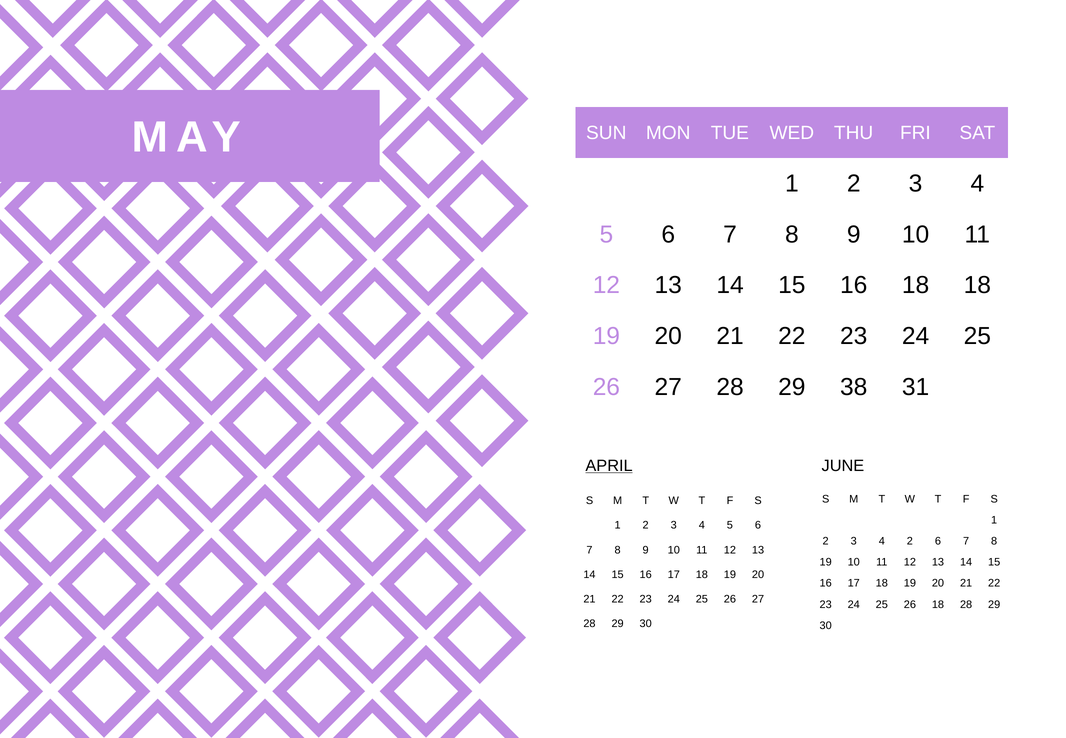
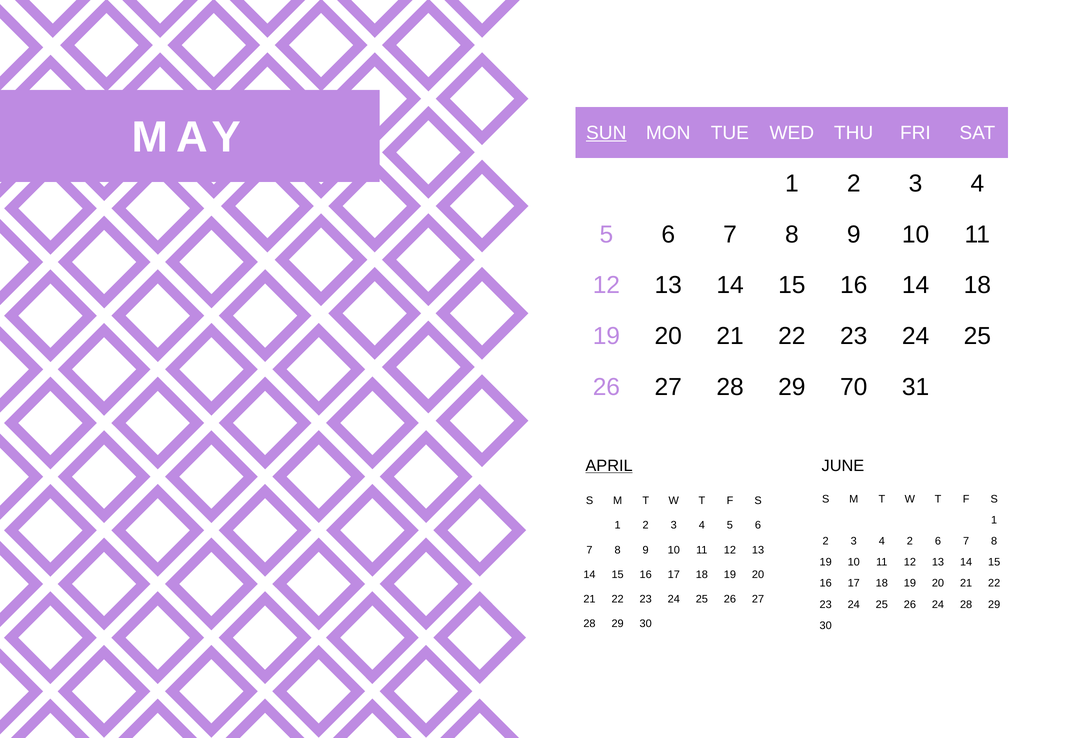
SUN underline: none -> present (606, 133)
16 18: 18 -> 14 (916, 285)
38: 38 -> 70 (854, 387)
26 18: 18 -> 24 (938, 604)
